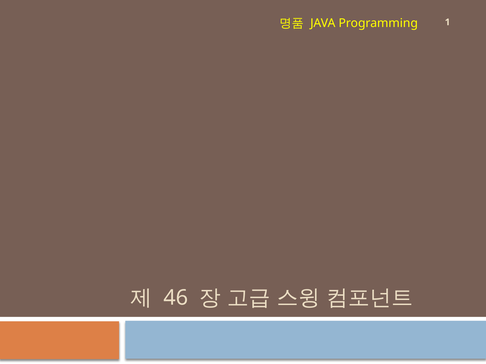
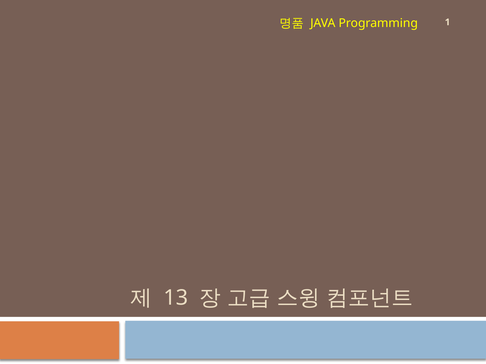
46: 46 -> 13 (176, 298)
